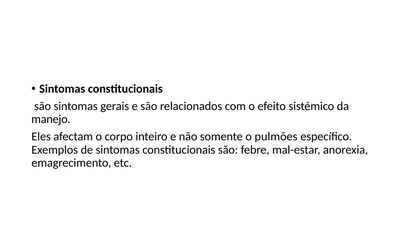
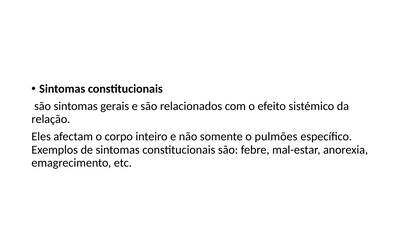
manejo: manejo -> relação (51, 119)
